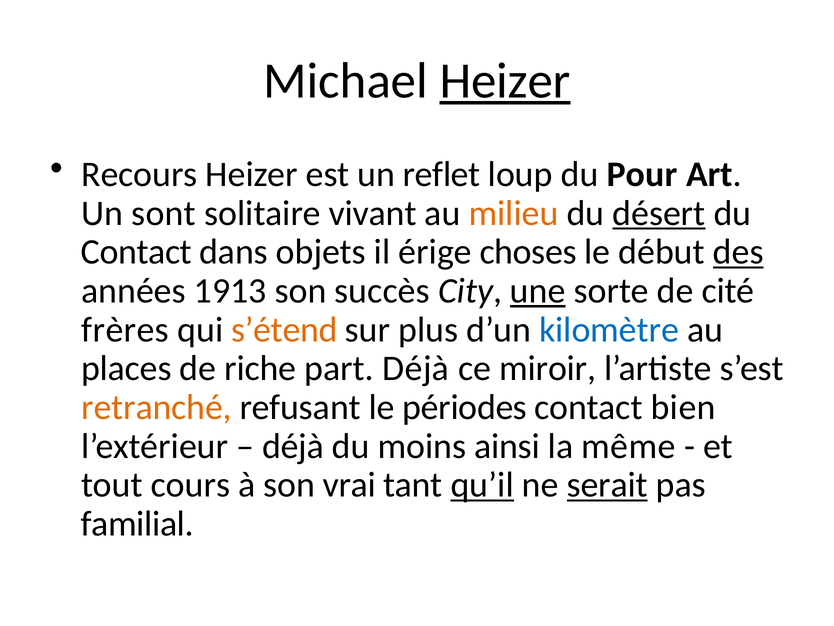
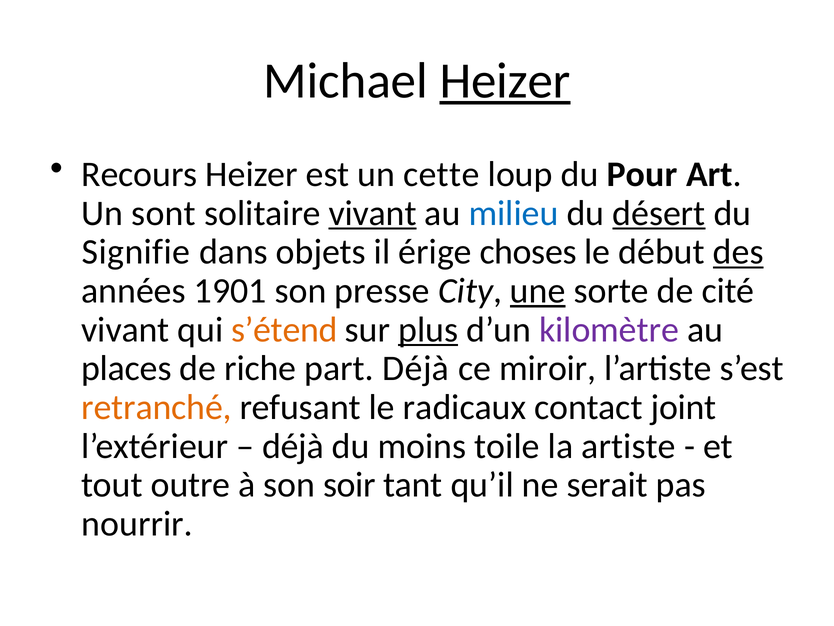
reflet: reflet -> cette (441, 174)
vivant underline: none -> present (373, 213)
milieu colour: orange -> blue (514, 213)
Contact: Contact -> Signifie (136, 252)
1913: 1913 -> 1901 (230, 291)
succès: succès -> presse (382, 291)
frères: frères -> vivant (125, 329)
plus underline: none -> present (428, 329)
kilomètre colour: blue -> purple (609, 329)
périodes: périodes -> radicaux (465, 407)
bien: bien -> joint (683, 407)
ainsi: ainsi -> toile (507, 446)
même: même -> artiste (629, 446)
cours: cours -> outre (191, 485)
vrai: vrai -> soir (349, 485)
qu’il underline: present -> none (482, 485)
serait underline: present -> none (607, 485)
familial: familial -> nourrir (137, 523)
